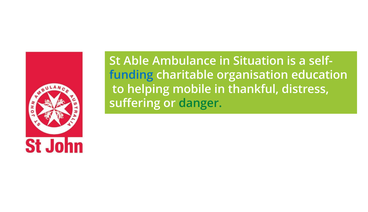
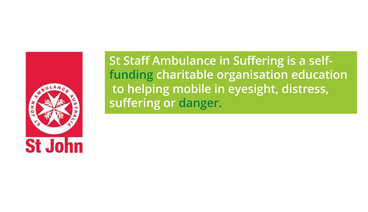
Able: Able -> Staff (136, 61)
in Situation: Situation -> Suffering (259, 61)
funding colour: blue -> green (131, 75)
thankful: thankful -> eyesight (253, 89)
